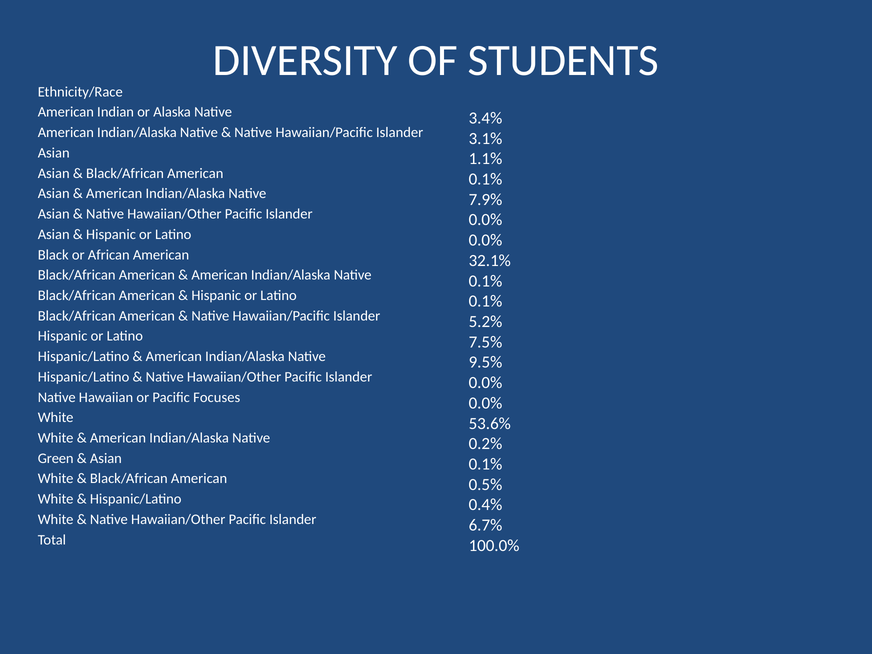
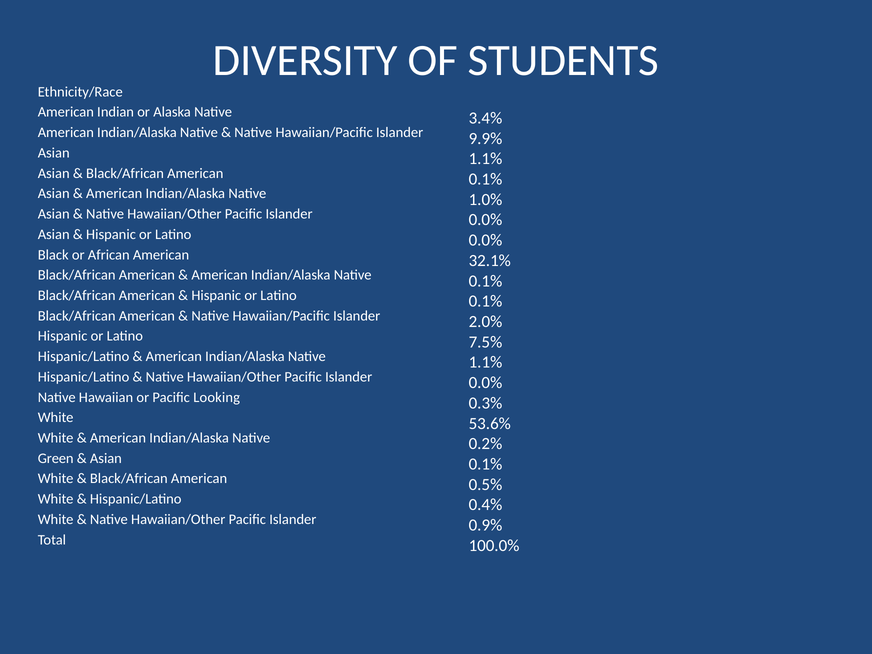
3.1%: 3.1% -> 9.9% (485, 138)
7.9%: 7.9% -> 1.0% (485, 200)
5.2%: 5.2% -> 2.0% (485, 322)
9.5%: 9.5% -> 1.1% (485, 362)
Focuses: Focuses -> Looking (217, 397)
0.0%: 0.0% -> 0.3% (485, 403)
6.7%: 6.7% -> 0.9% (485, 525)
